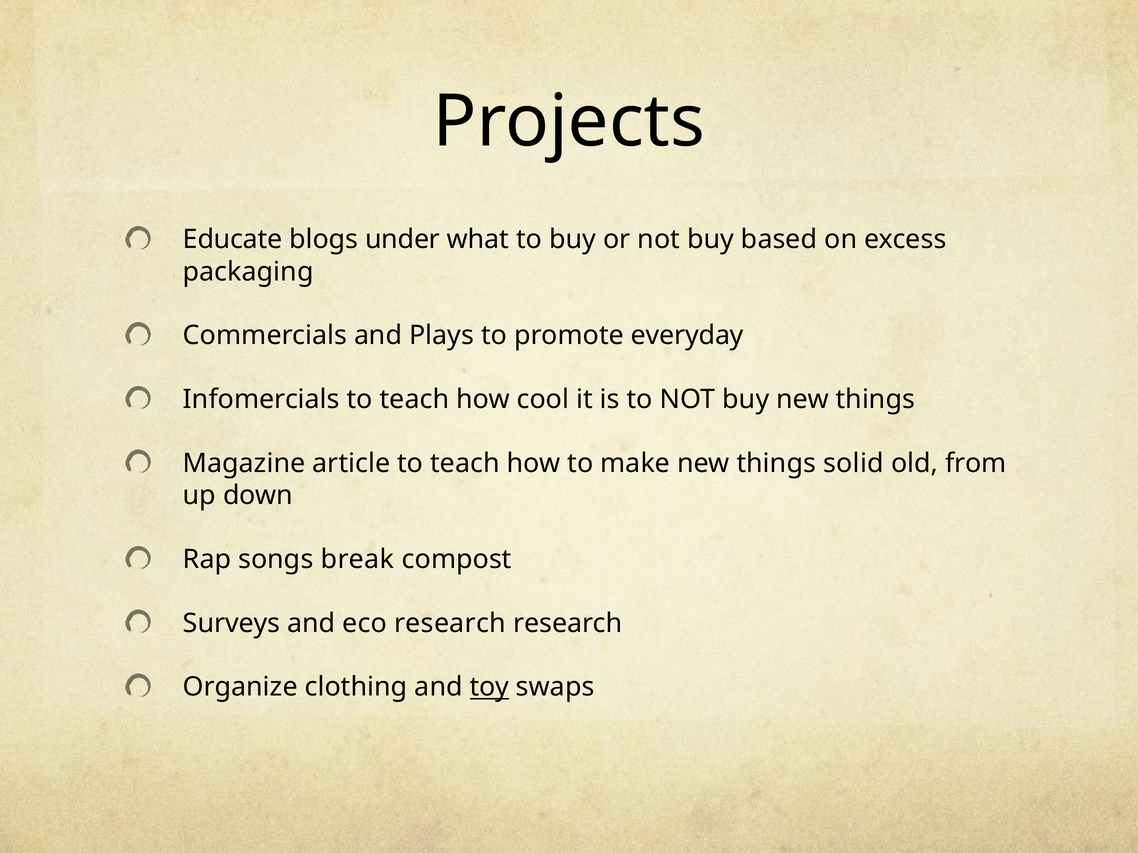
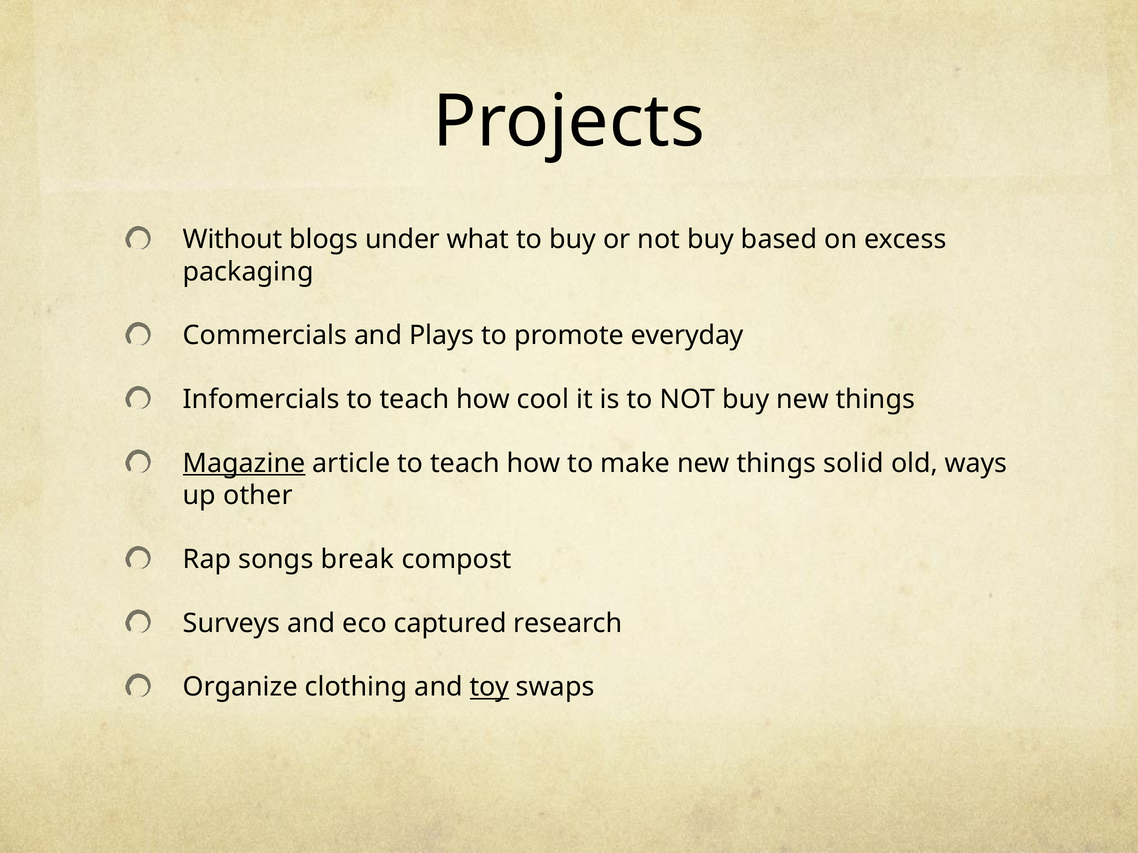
Educate: Educate -> Without (233, 240)
Magazine underline: none -> present (244, 464)
from: from -> ways (976, 464)
down: down -> other (258, 496)
eco research: research -> captured (450, 624)
